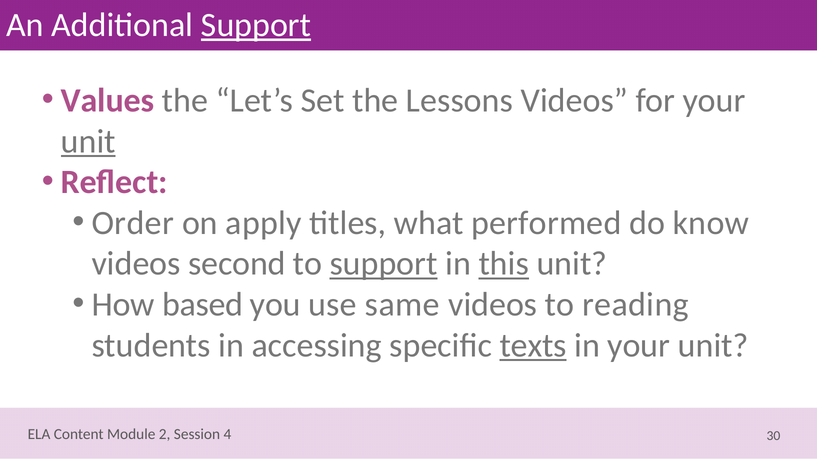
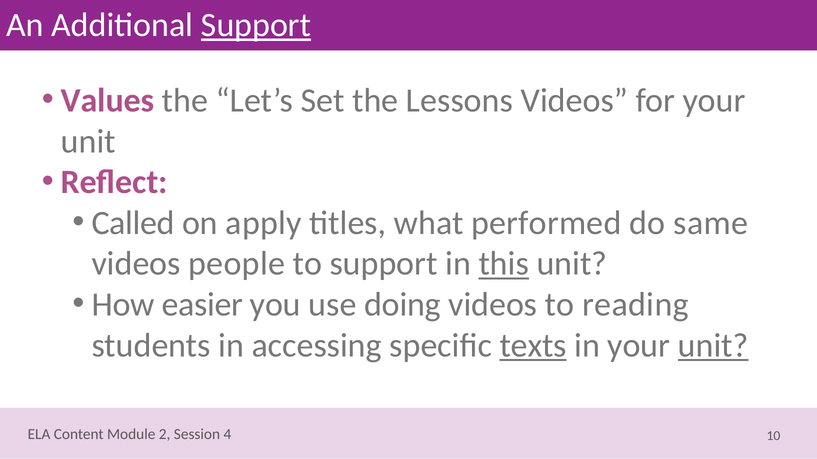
unit underline: present -> none (88, 142)
Order: Order -> Called (133, 223)
know: know -> same (711, 223)
second: second -> people (237, 264)
support underline: present -> none (384, 264)
based: based -> easier (203, 305)
same: same -> doing (402, 305)
unit underline: none -> present (713, 346)
30: 30 -> 10 (773, 436)
